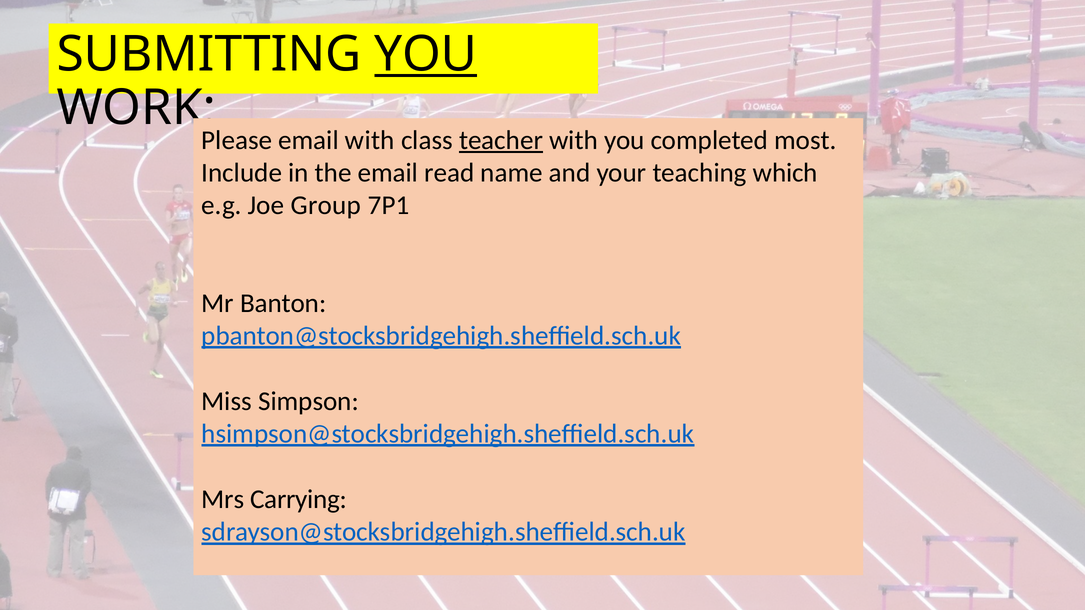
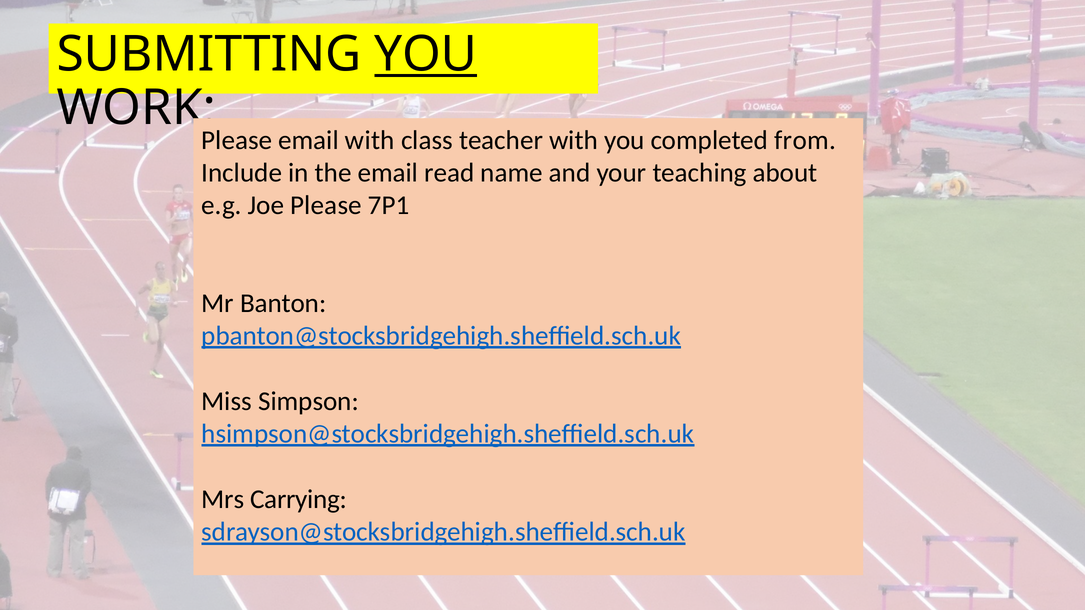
teacher underline: present -> none (501, 140)
most: most -> from (805, 140)
which: which -> about (785, 173)
Joe Group: Group -> Please (326, 206)
